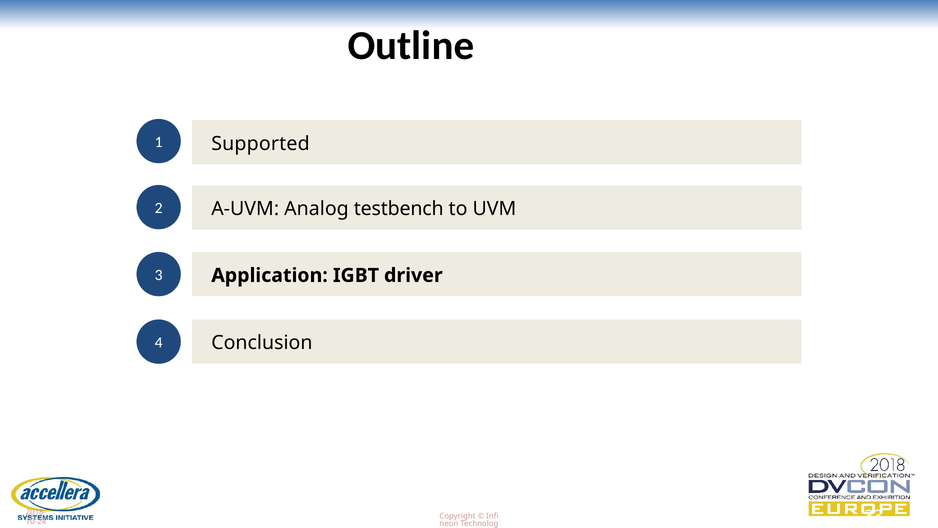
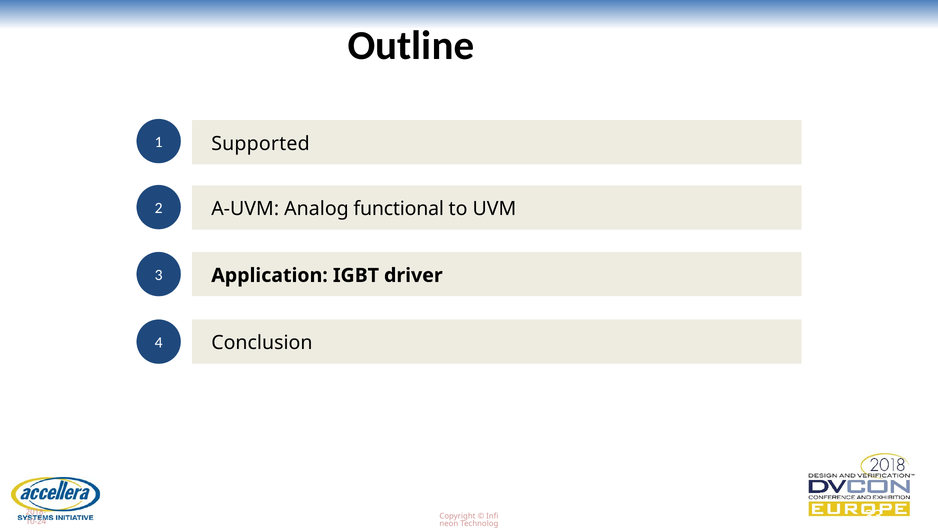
testbench: testbench -> functional (399, 209)
